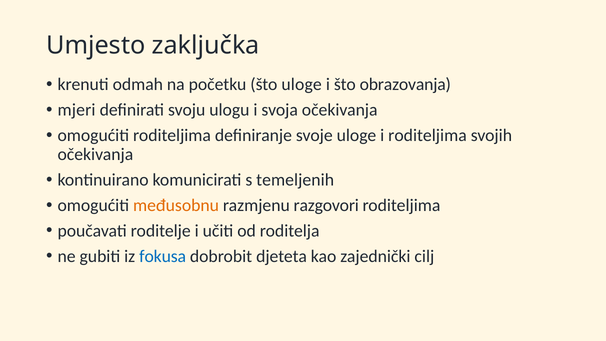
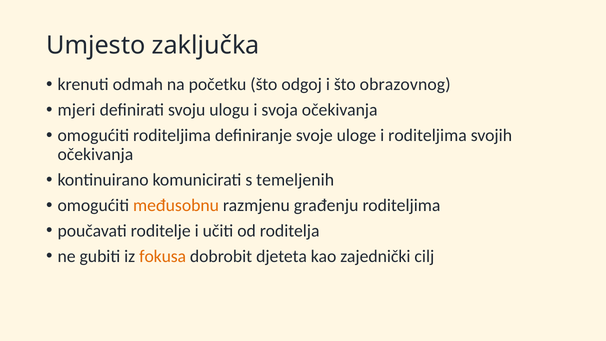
što uloge: uloge -> odgoj (302, 85)
obrazovanja: obrazovanja -> obrazovnog (405, 85)
razgovori: razgovori -> građenju (326, 205)
fokusa colour: blue -> orange (163, 256)
